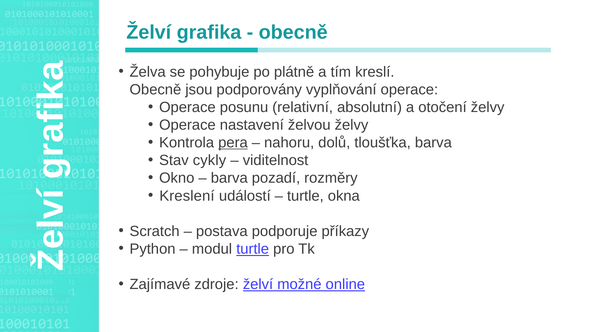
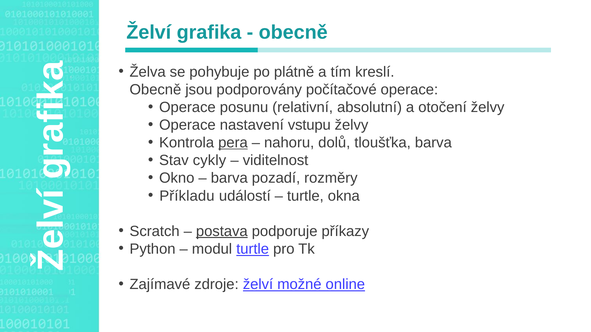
vyplňování: vyplňování -> počítačové (341, 90)
želvou: želvou -> vstupu (309, 125)
Kreslení: Kreslení -> Příkladu (187, 196)
postava underline: none -> present (222, 232)
